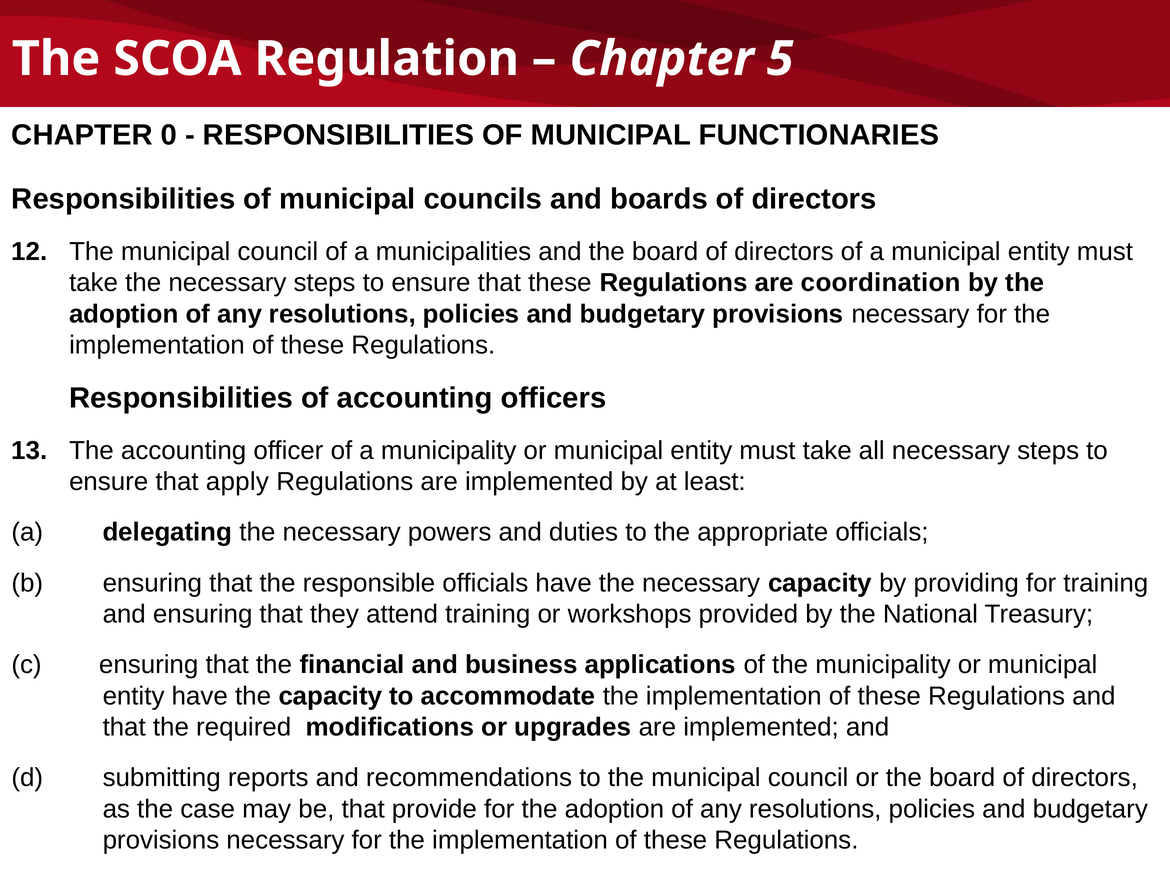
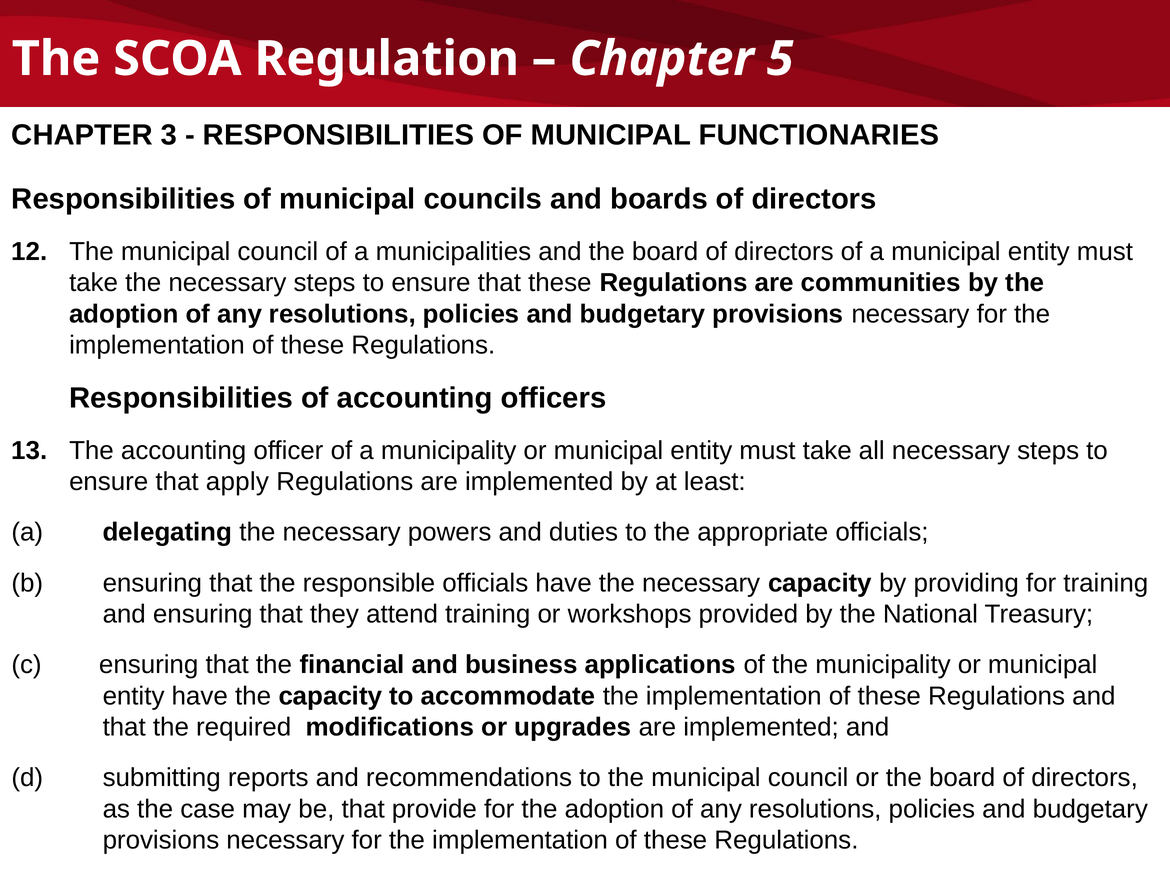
0: 0 -> 3 (169, 135)
coordination: coordination -> communities (881, 283)
